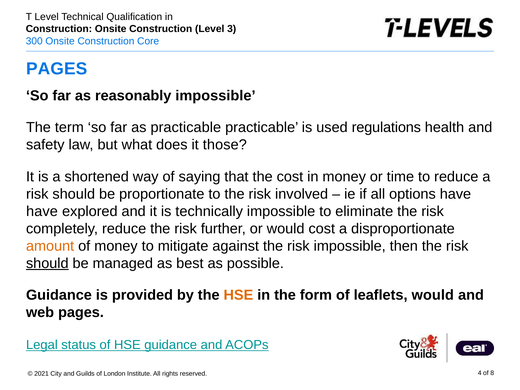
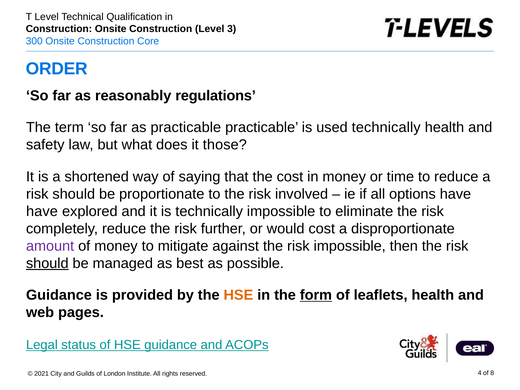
PAGES: PAGES -> ORDER (57, 69)
reasonably impossible: impossible -> regulations (216, 96)
used regulations: regulations -> technically (386, 127)
amount colour: orange -> purple (50, 246)
form underline: none -> present (316, 295)
leaflets would: would -> health (433, 295)
